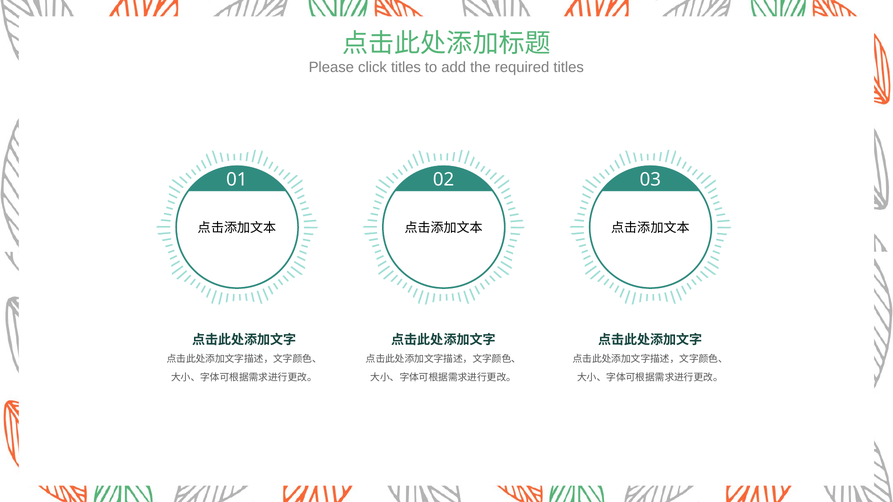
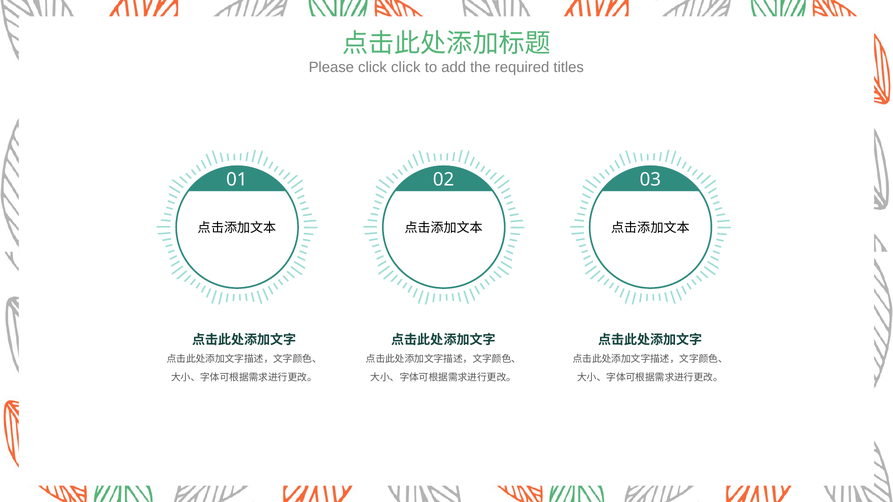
click titles: titles -> click (406, 67)
